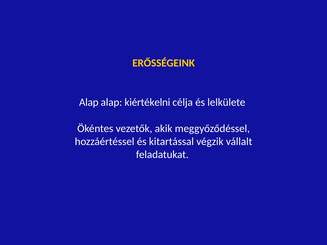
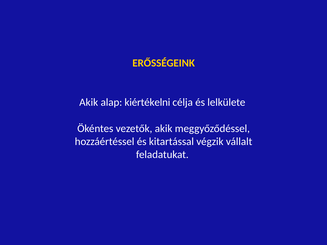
Alap: Alap -> Akik (89, 102)
